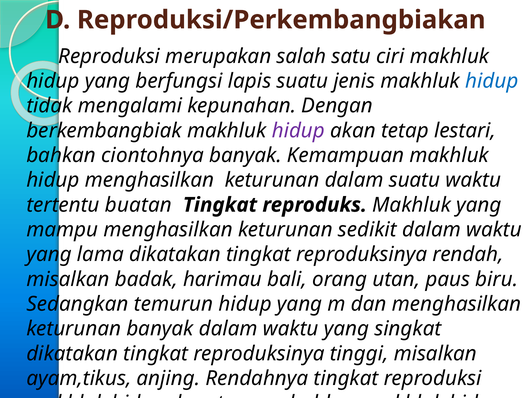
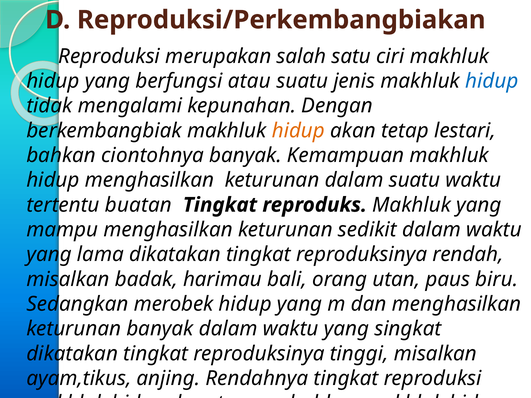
lapis: lapis -> atau (249, 81)
hidup colour: purple -> orange (298, 131)
temurun: temurun -> merobek (174, 304)
